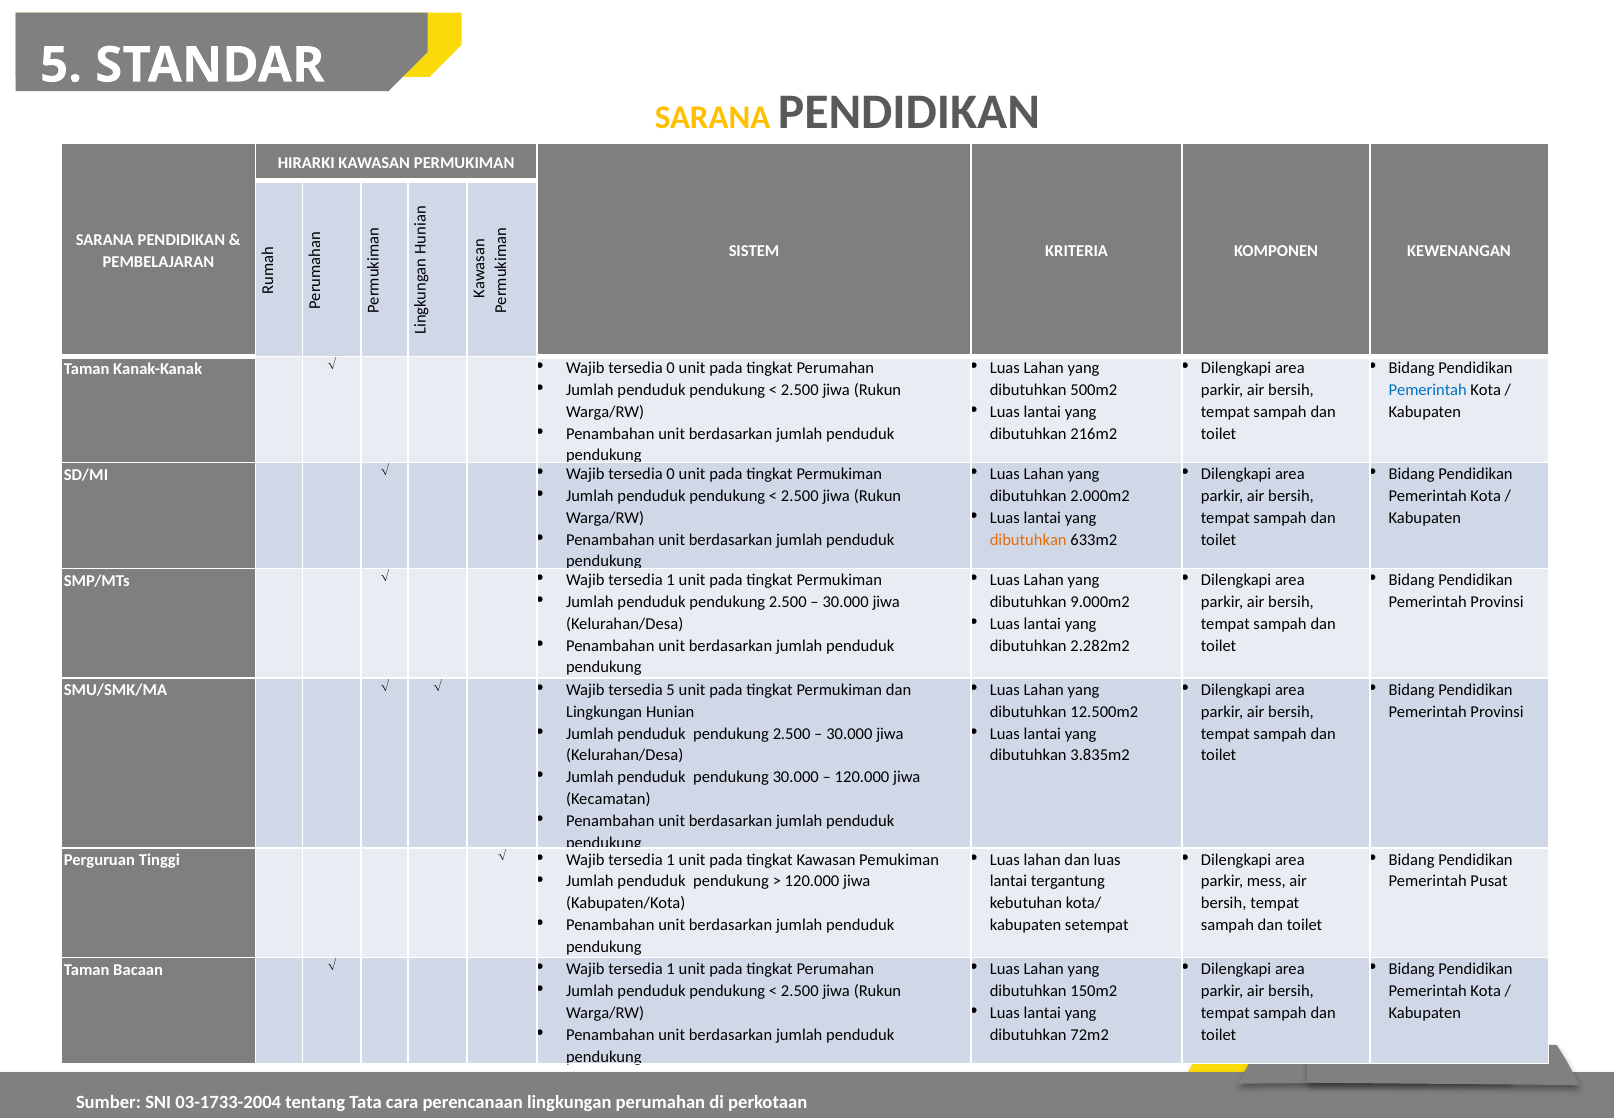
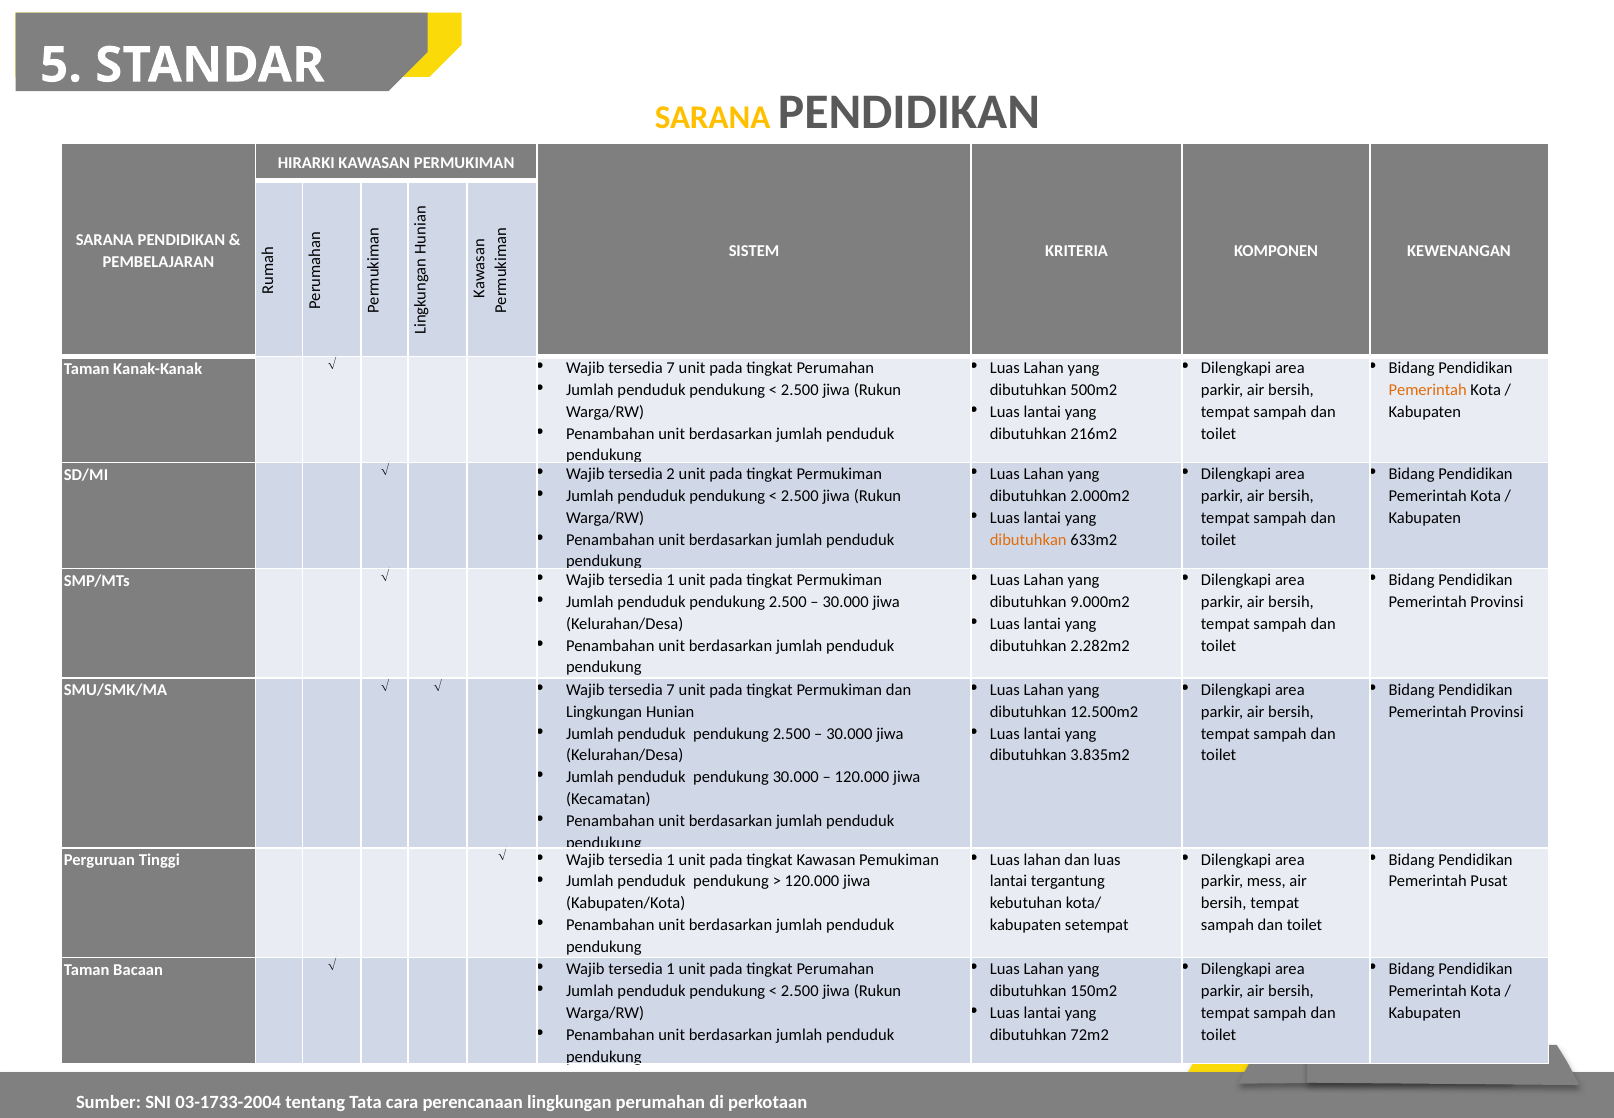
0: 0 -> 7 (671, 368)
Pemerintah colour: blue -> orange (1428, 390)
0: 0 -> 2 (671, 474)
5: 5 -> 7 (671, 690)
